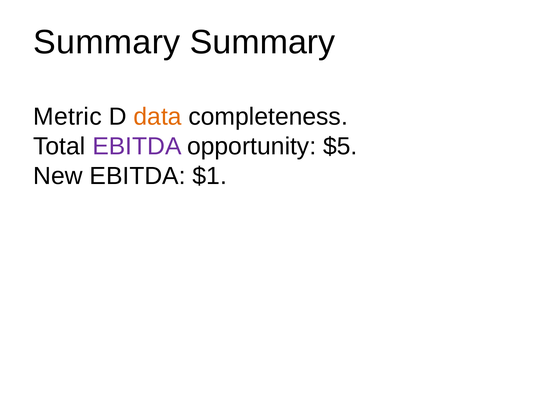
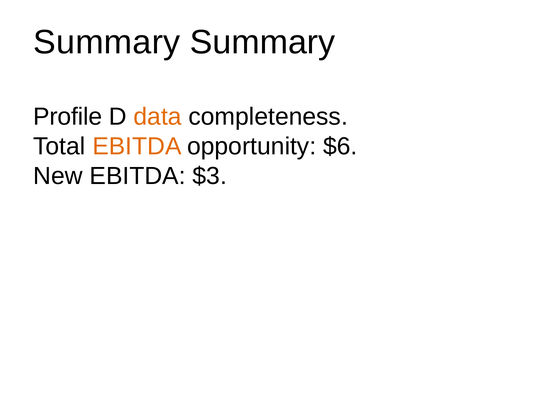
Metric: Metric -> Profile (68, 117)
EBITDA colour: purple -> orange (137, 146)
$5: $5 -> $6 (340, 146)
$1: $1 -> $3 (210, 176)
